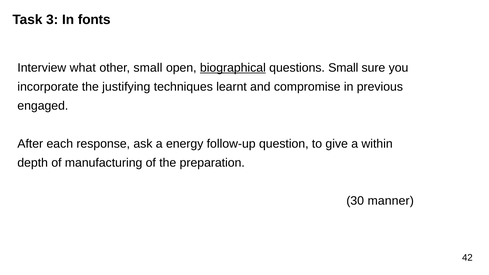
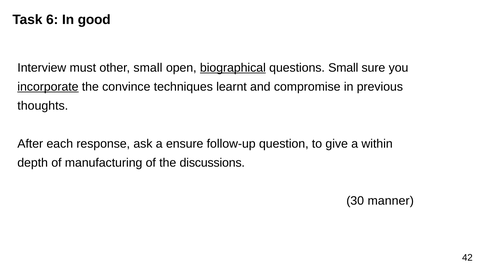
3: 3 -> 6 (52, 20)
fonts: fonts -> good (94, 20)
what: what -> must (83, 68)
incorporate underline: none -> present (48, 87)
justifying: justifying -> convince (126, 87)
engaged: engaged -> thoughts (43, 106)
energy: energy -> ensure (185, 144)
preparation: preparation -> discussions (212, 163)
